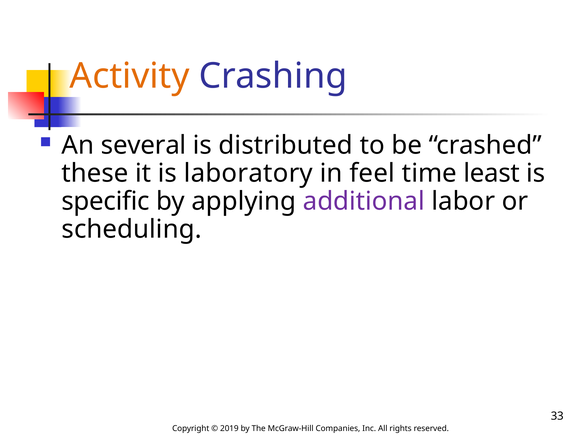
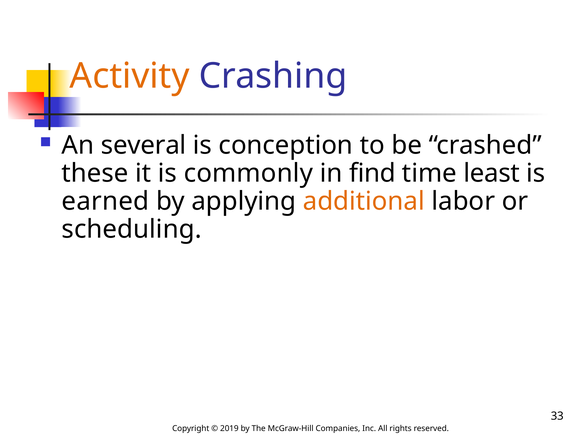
distributed: distributed -> conception (286, 145)
laboratory: laboratory -> commonly (248, 173)
feel: feel -> find (372, 173)
specific: specific -> earned (105, 201)
additional colour: purple -> orange (364, 201)
